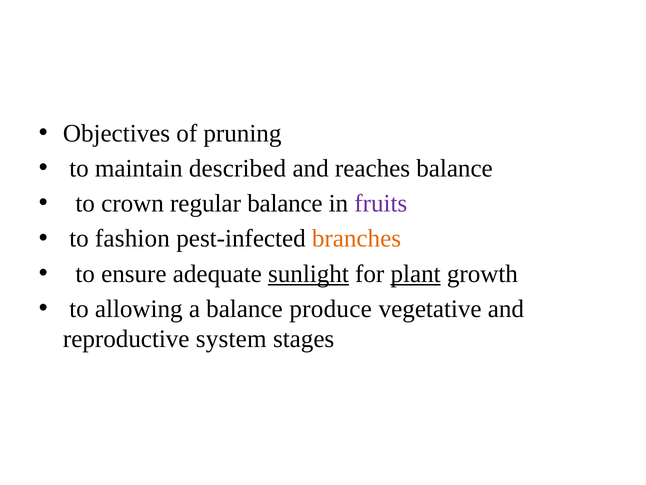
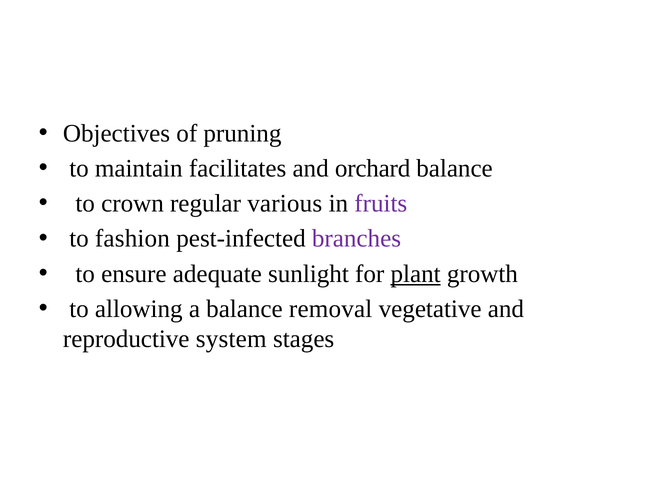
described: described -> facilitates (238, 168)
reaches: reaches -> orchard (373, 168)
regular balance: balance -> various (285, 203)
branches colour: orange -> purple (356, 238)
sunlight underline: present -> none (308, 274)
produce: produce -> removal (331, 309)
